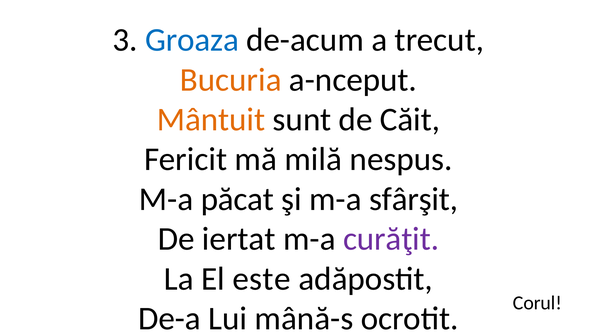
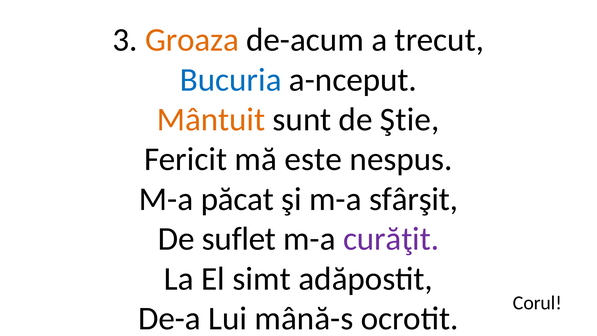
Groaza colour: blue -> orange (192, 40)
Bucuria colour: orange -> blue (231, 80)
Căit: Căit -> Ştie (410, 120)
milă: milă -> este (313, 159)
iertat: iertat -> suflet (239, 239)
este: este -> simt (262, 279)
